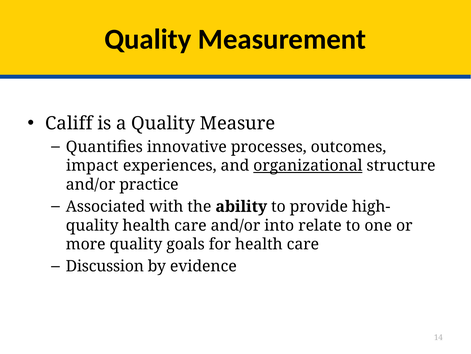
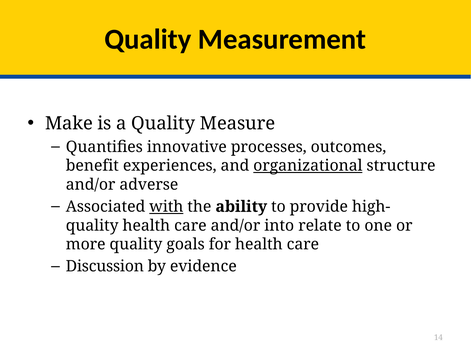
Califf: Califf -> Make (69, 123)
impact: impact -> benefit (92, 165)
practice: practice -> adverse (149, 184)
with underline: none -> present (166, 206)
